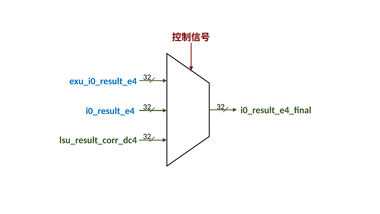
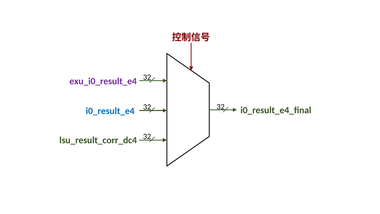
exu_i0_result_e4 colour: blue -> purple (103, 81)
